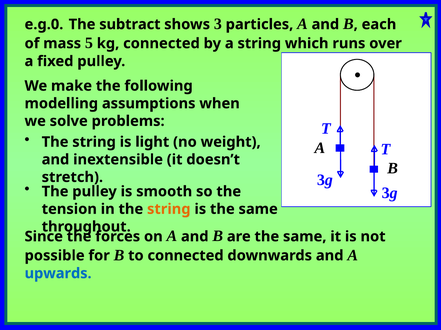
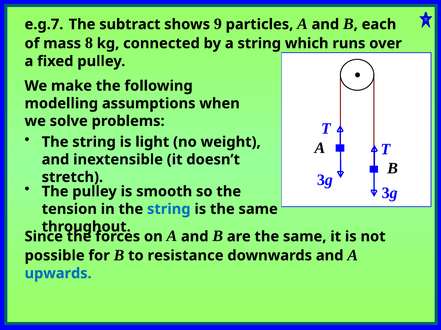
e.g.0: e.g.0 -> e.g.7 (44, 24)
3: 3 -> 9 (218, 24)
5: 5 -> 8 (89, 43)
string colour: orange -> blue (169, 210)
to connected: connected -> resistance (185, 256)
